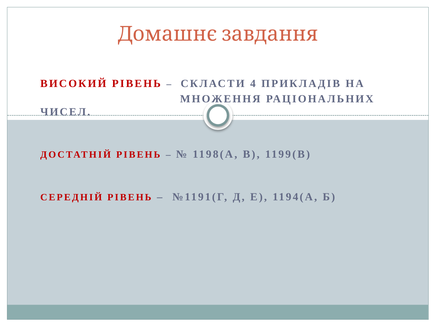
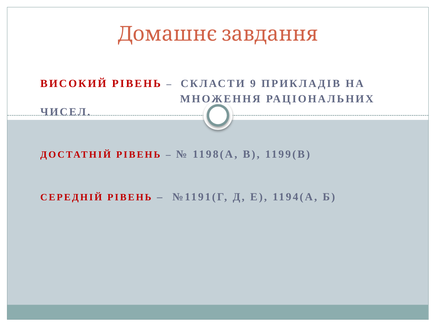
4: 4 -> 9 (253, 84)
